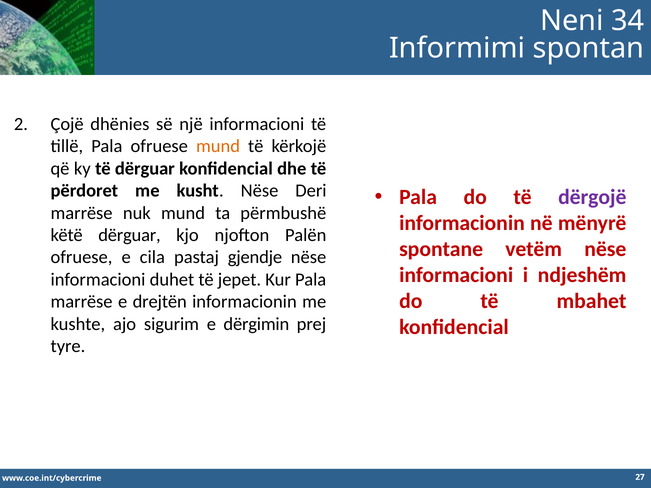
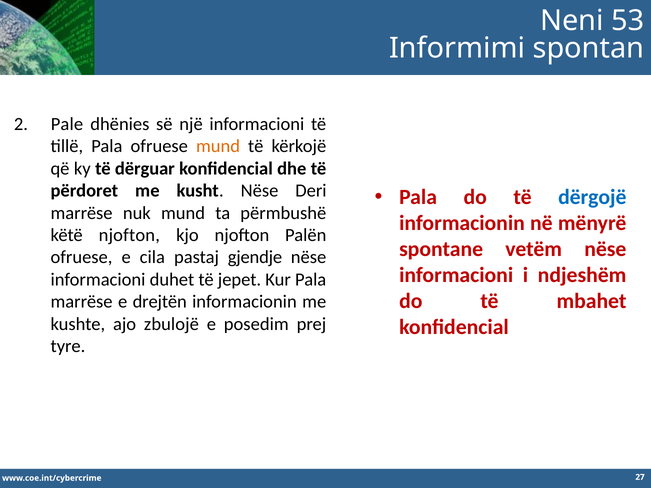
34: 34 -> 53 (628, 21)
Çojë: Çojë -> Pale (67, 124)
dërgojë colour: purple -> blue (592, 197)
këtë dërguar: dërguar -> njofton (129, 235)
sigurim: sigurim -> zbulojë (171, 324)
dërgimin: dërgimin -> posedim (256, 324)
